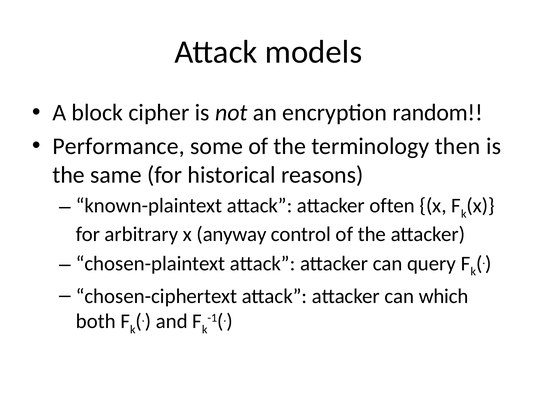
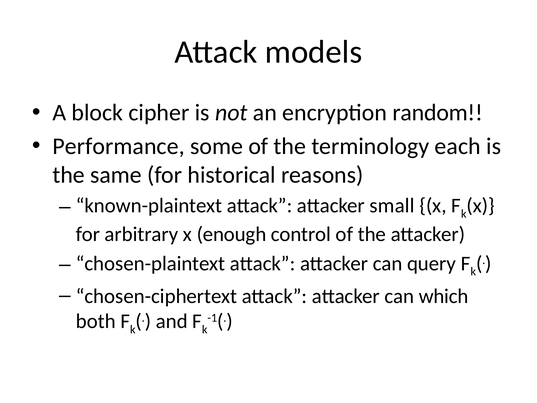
then: then -> each (458, 146)
often: often -> small (392, 206)
anyway: anyway -> enough (231, 234)
